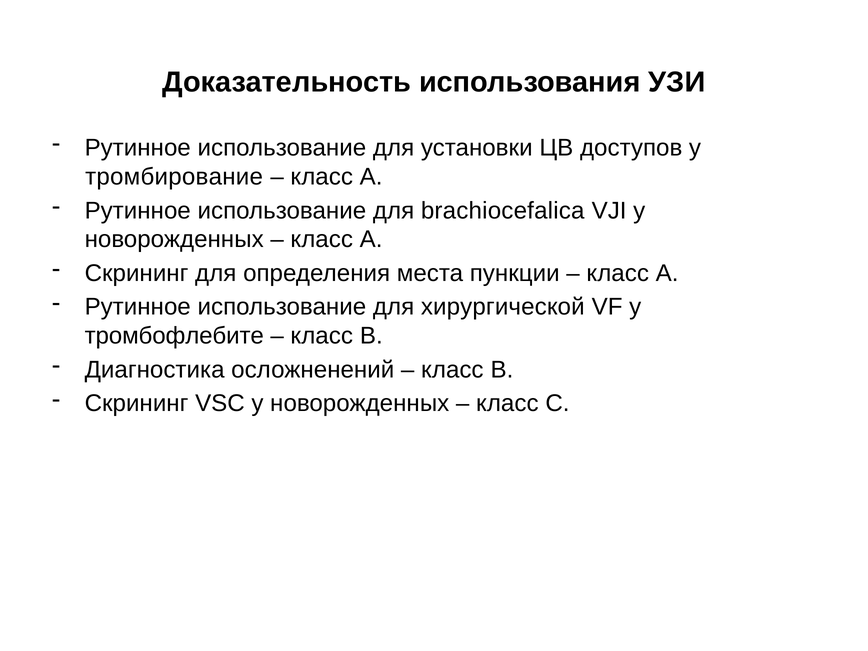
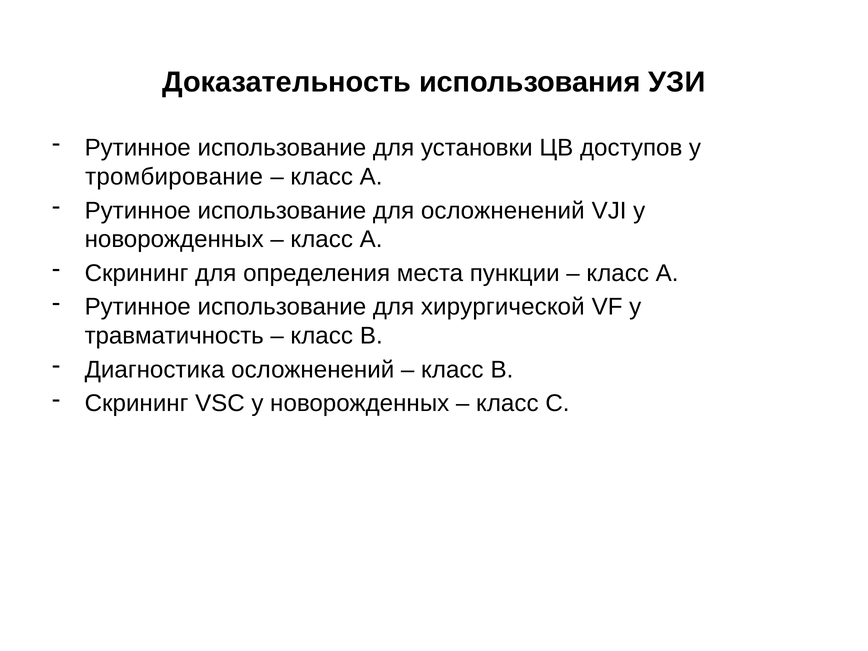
для brachiocefalica: brachiocefalica -> осложненений (503, 211)
тромбофлебите: тромбофлебите -> травматичность (174, 336)
